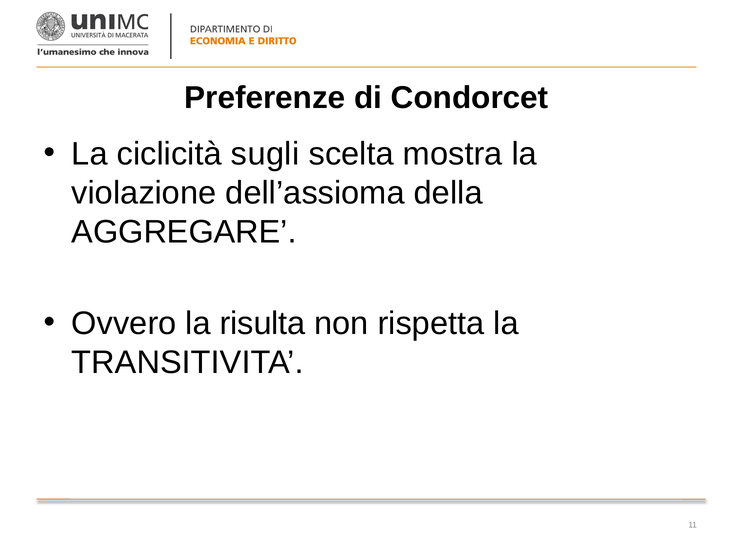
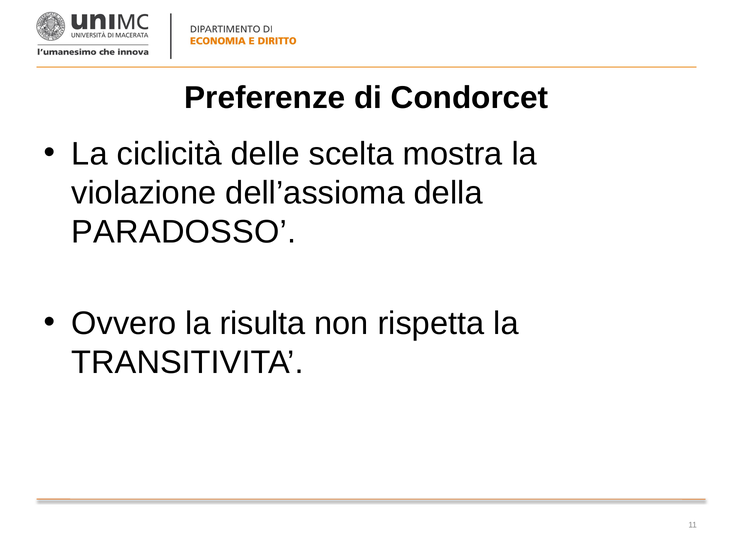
sugli: sugli -> delle (265, 154)
AGGREGARE: AGGREGARE -> PARADOSSO (184, 232)
